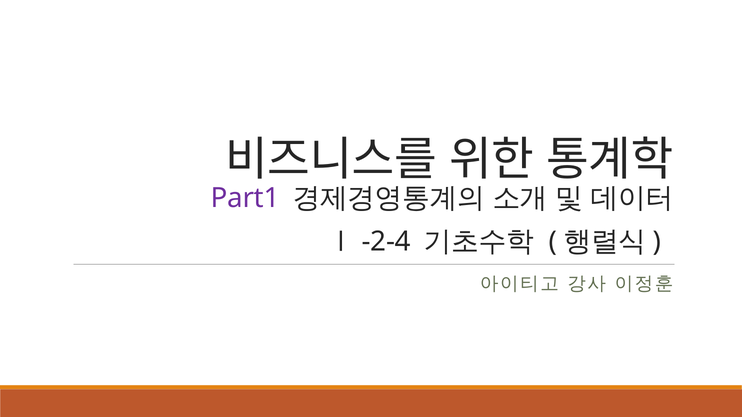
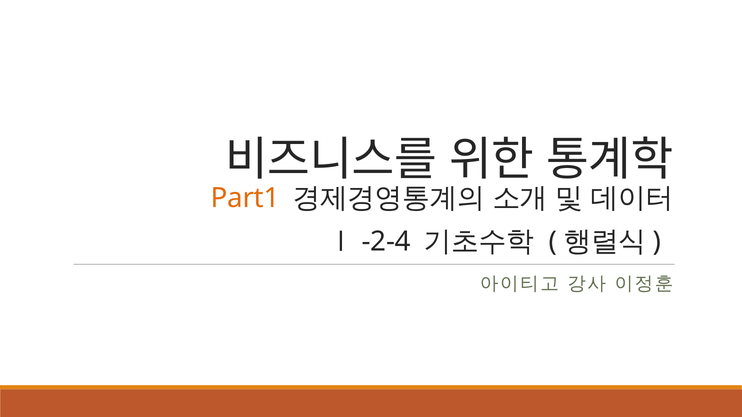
Part1 colour: purple -> orange (245, 198)
